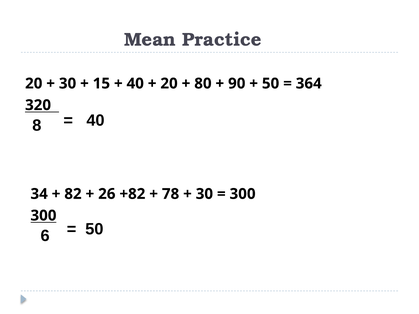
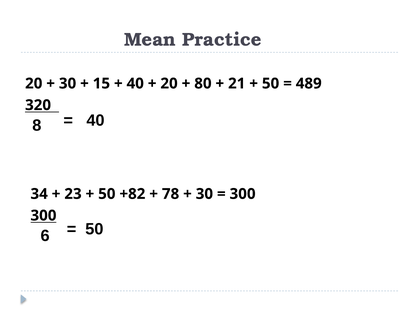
90: 90 -> 21 (237, 84)
364: 364 -> 489 (309, 84)
82: 82 -> 23 (73, 194)
26: 26 -> 50 (107, 194)
